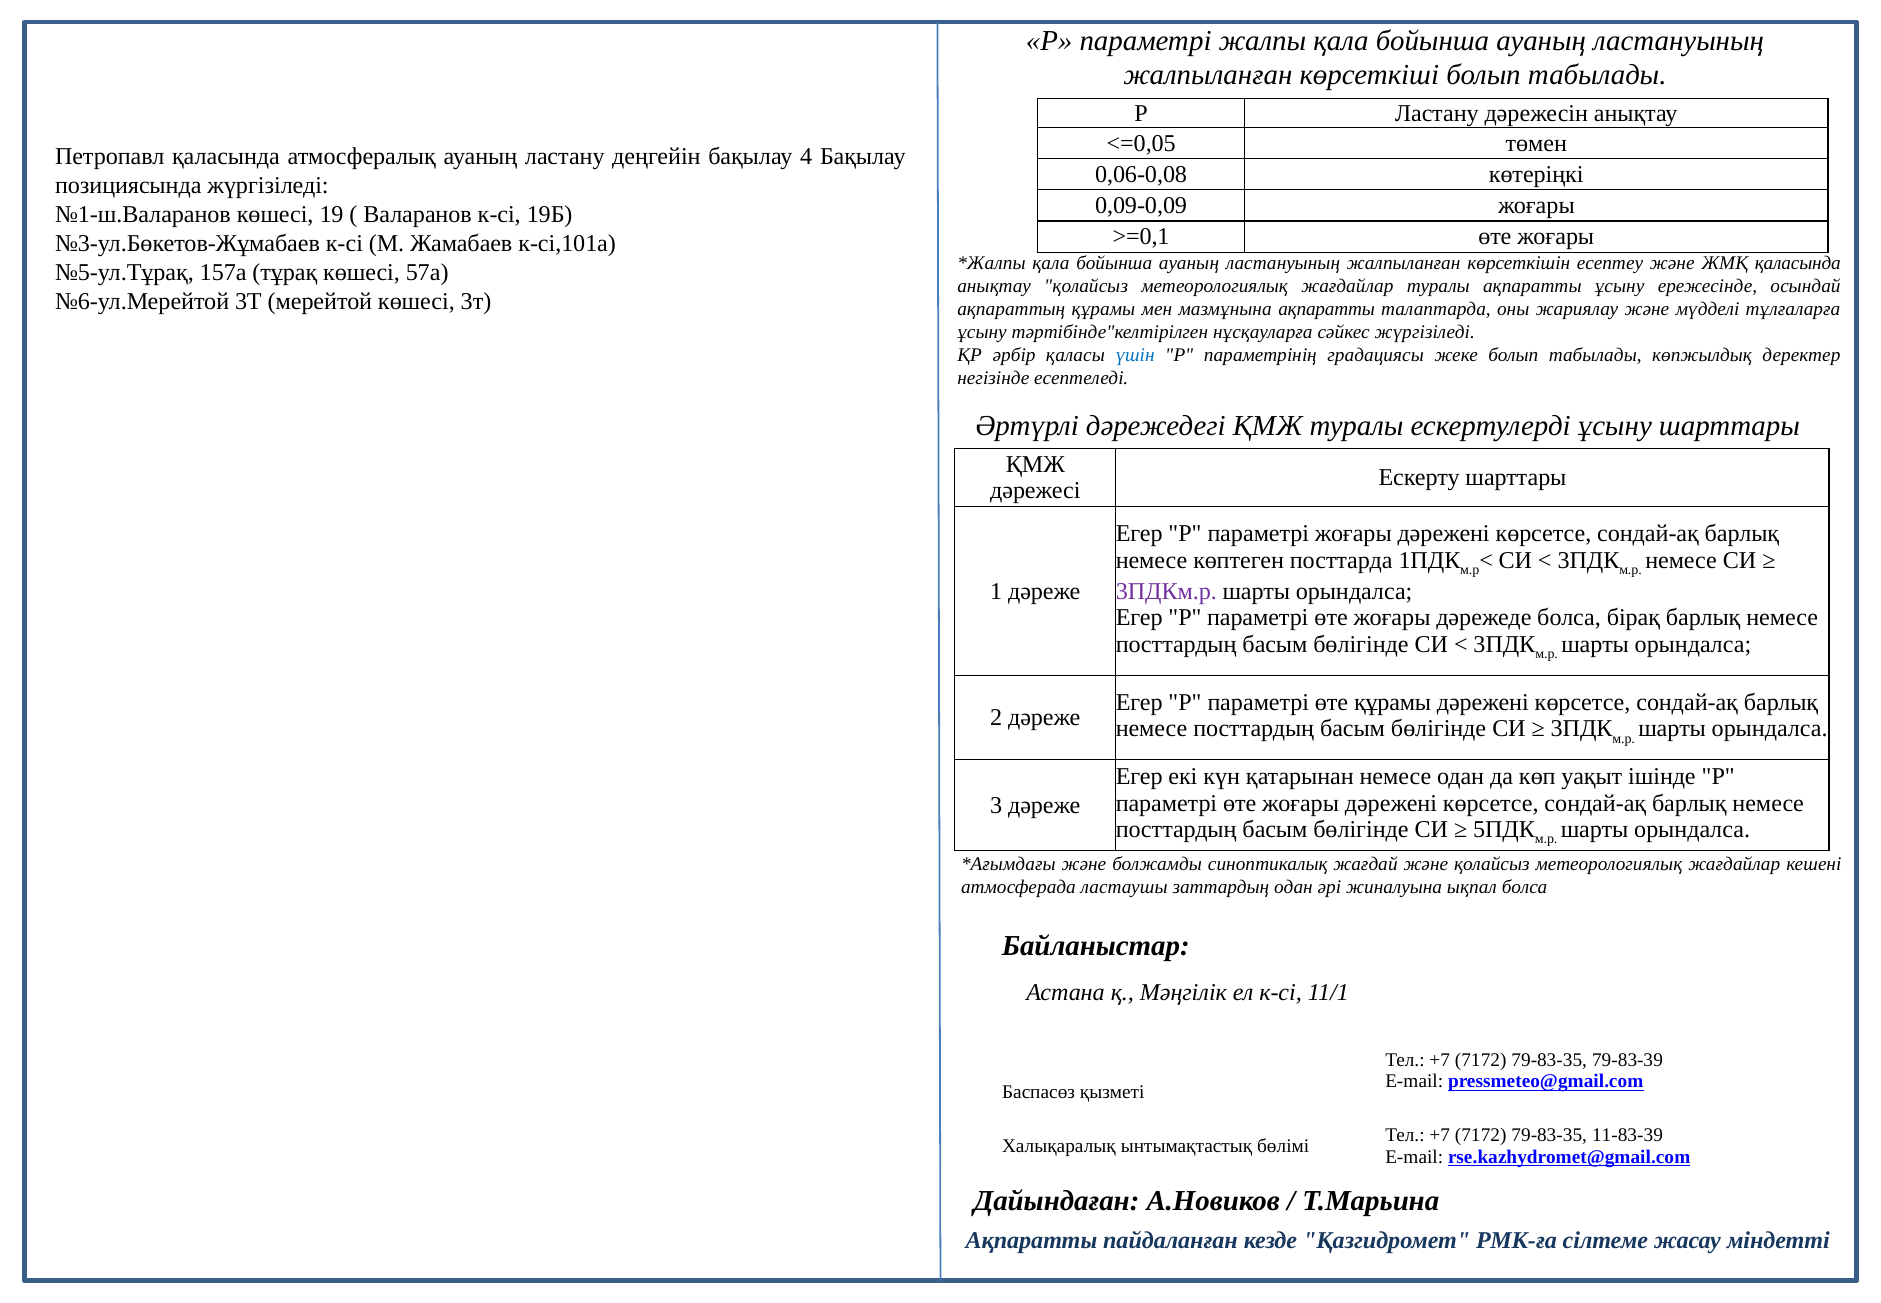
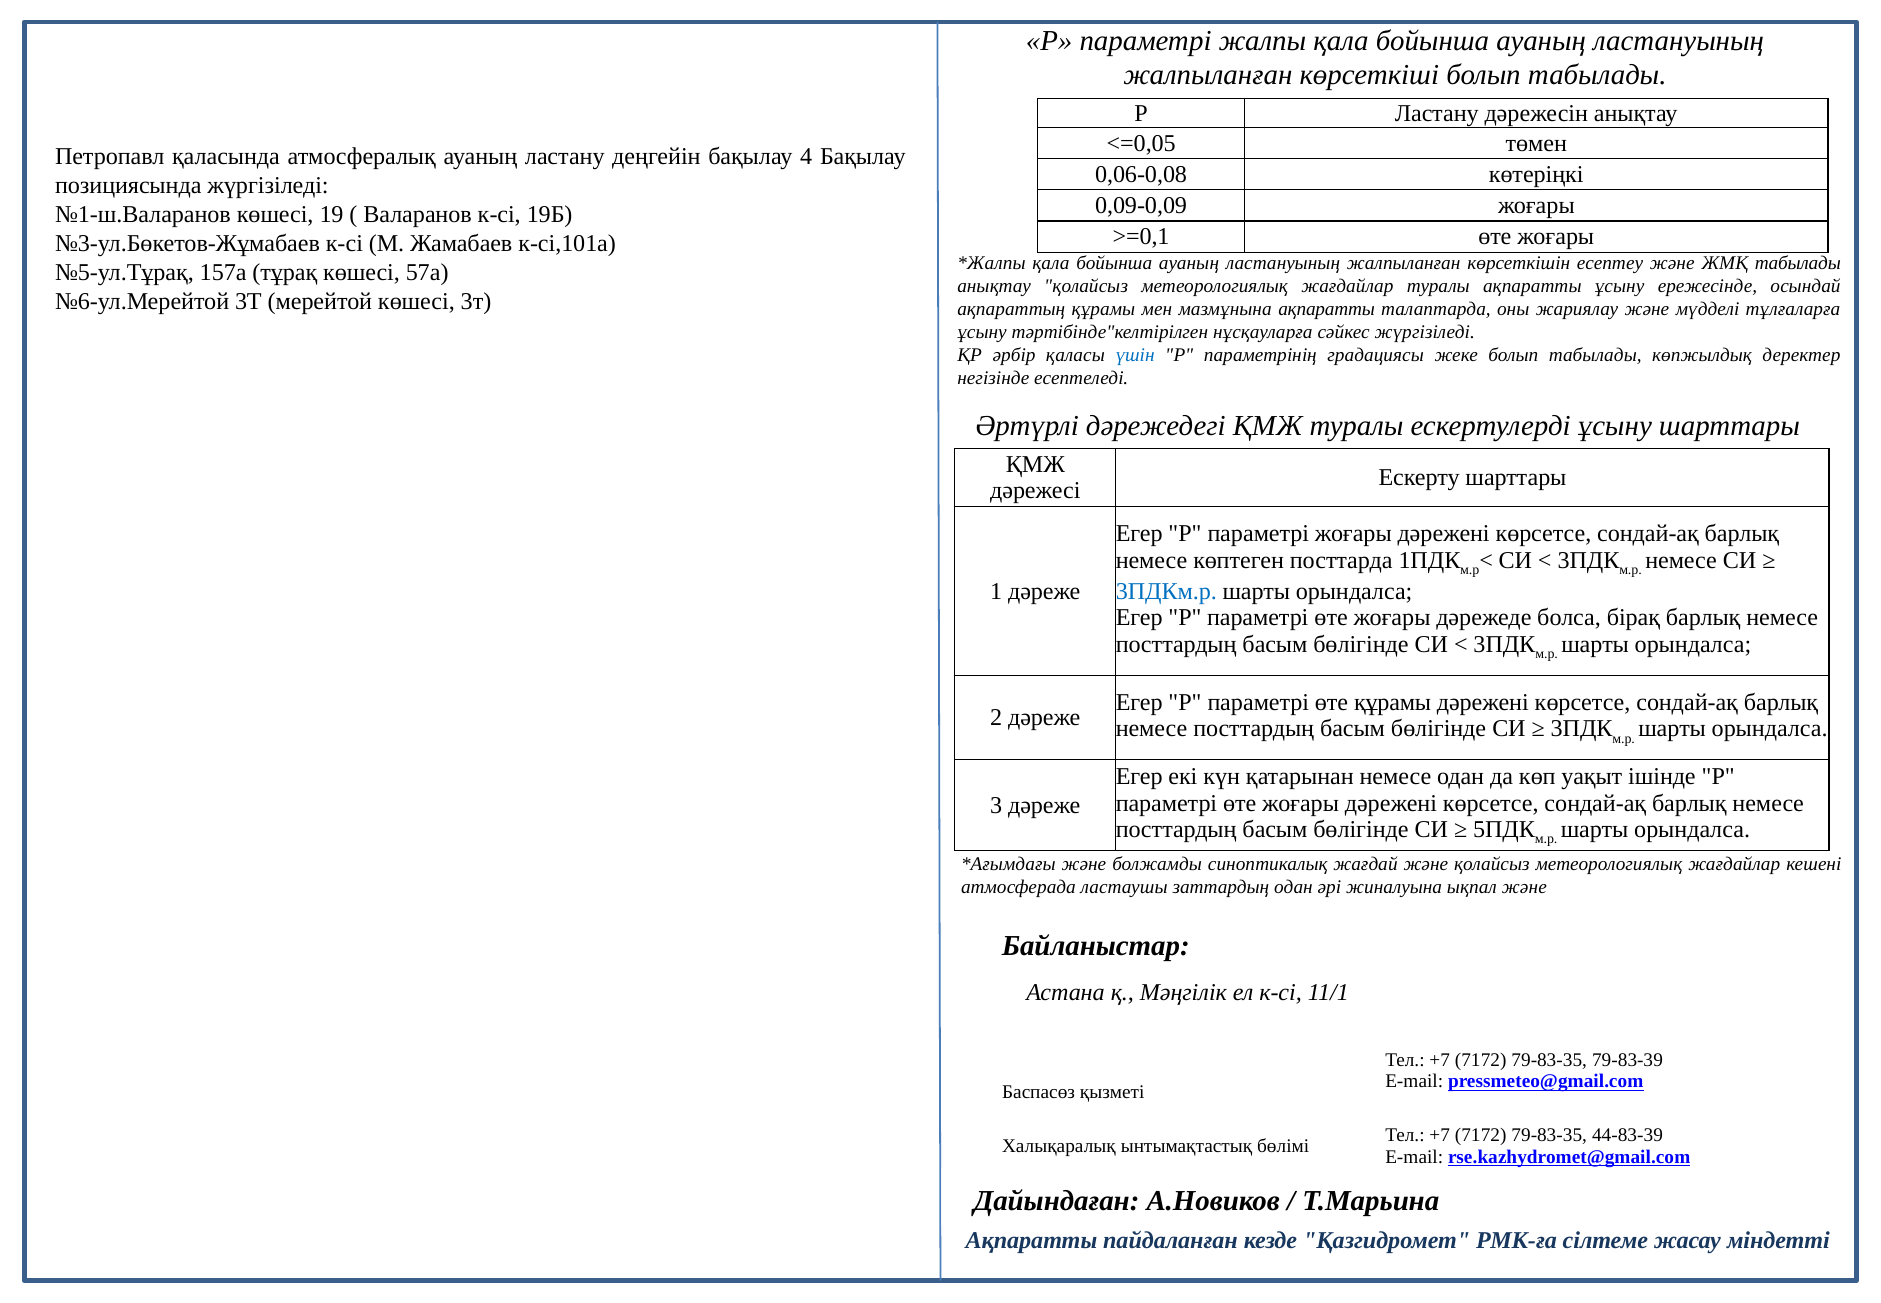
ЖМҚ қаласында: қаласында -> табылады (1798, 263)
3ПДКм.р colour: purple -> blue (1166, 591)
ықпал болса: болса -> және (1524, 887)
11-83-39: 11-83-39 -> 44-83-39 (1627, 1135)
